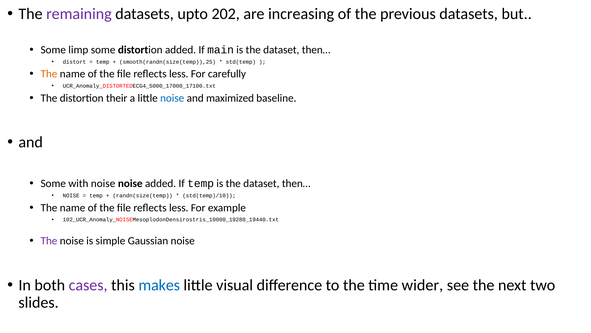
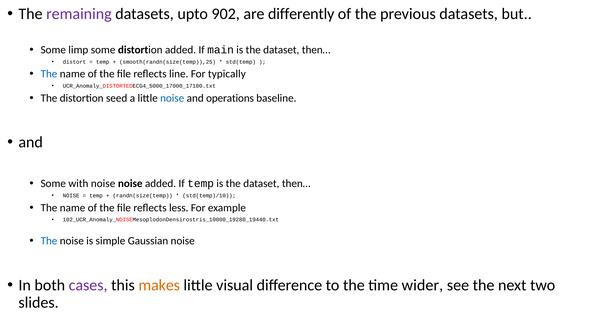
202: 202 -> 902 (226, 14)
increasing: increasing -> differently (301, 14)
The colour: orange -> blue (49, 74)
less: less -> line (179, 74)
carefully: carefully -> typically (227, 74)
their: their -> seed (117, 98)
maximized: maximized -> operations (230, 98)
The colour: purple -> blue (49, 241)
makes colour: blue -> orange (159, 285)
